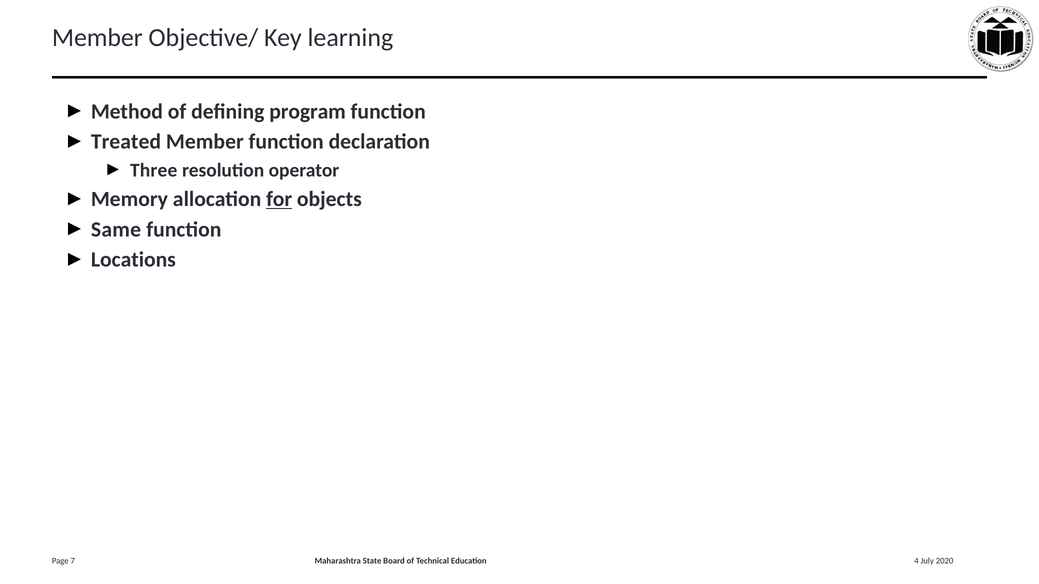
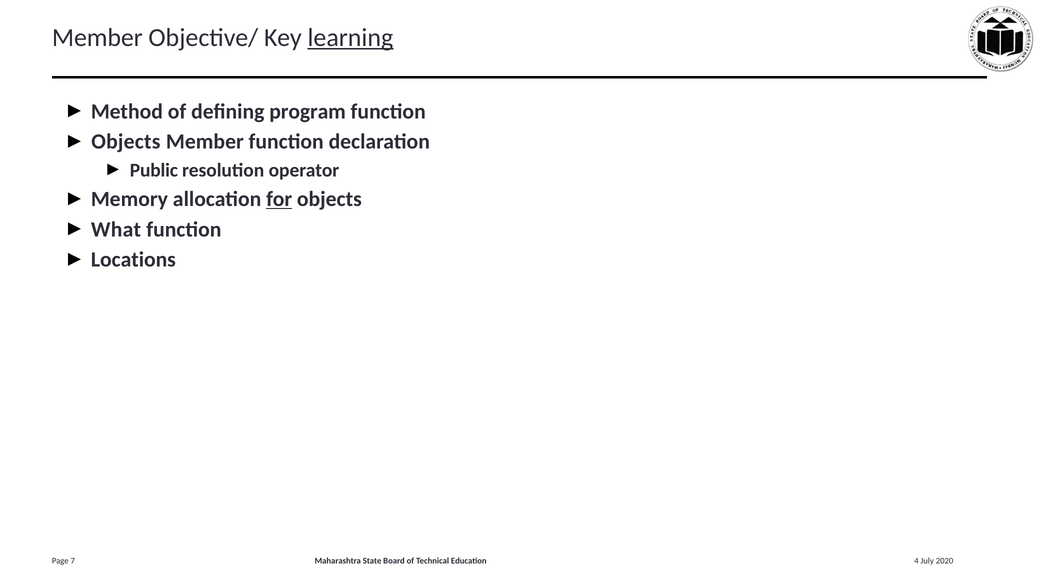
learning underline: none -> present (350, 38)
Treated: Treated -> Objects (126, 142)
Three: Three -> Public (154, 170)
Same: Same -> What (116, 230)
